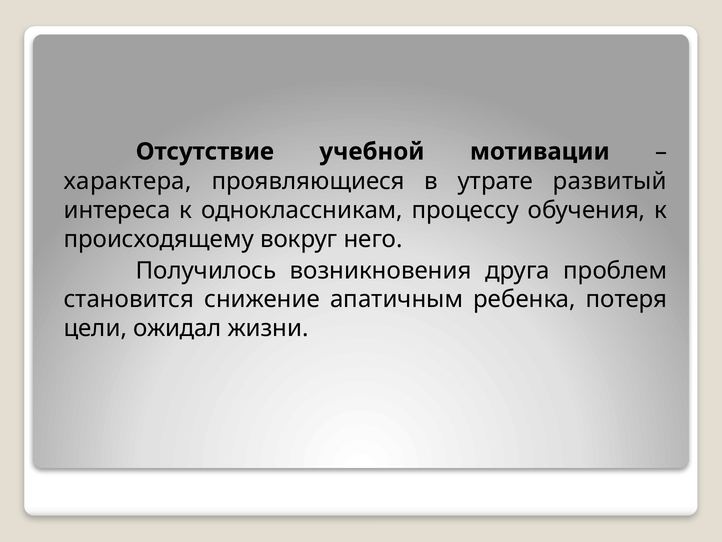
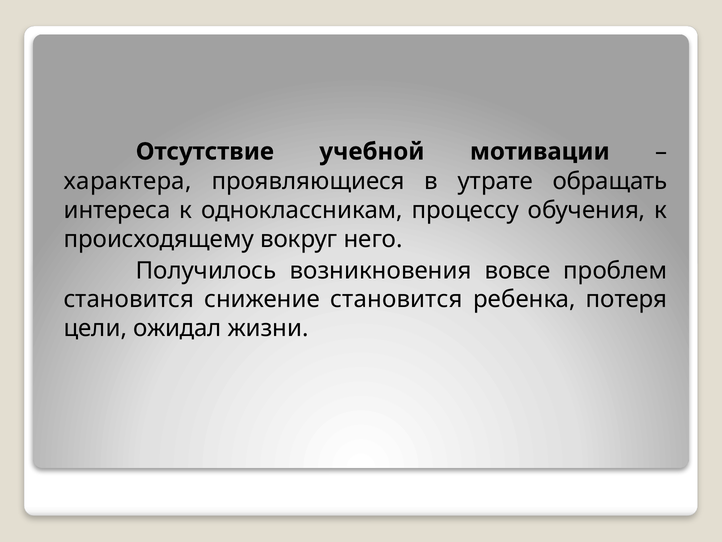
развитый: развитый -> обращать (610, 181)
друга: друга -> вовсе (517, 270)
снижение апатичным: апатичным -> становится (396, 299)
